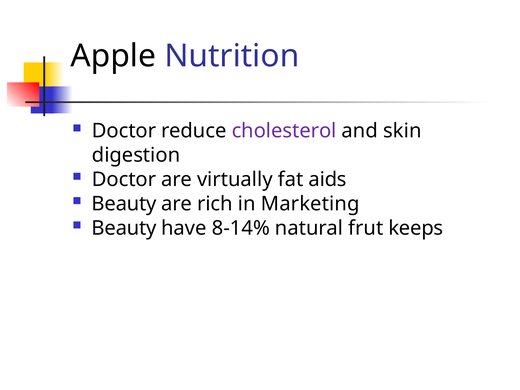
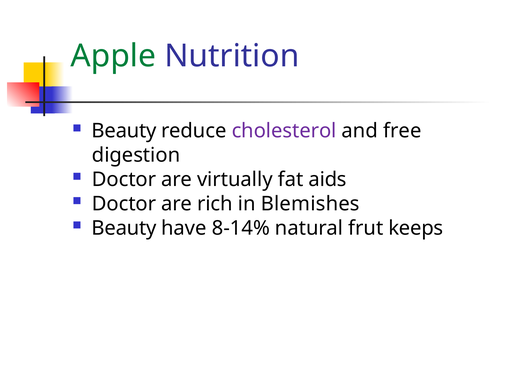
Apple colour: black -> green (113, 56)
Doctor: Doctor -> Beauty (124, 131)
skin: skin -> free (402, 131)
Beauty: Beauty -> Doctor (124, 204)
Marketing: Marketing -> Blemishes (310, 204)
